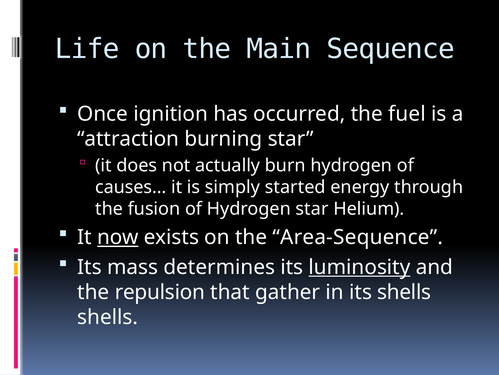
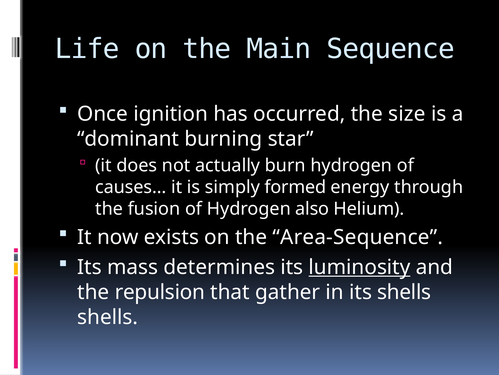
fuel: fuel -> size (407, 114)
attraction: attraction -> dominant (128, 139)
started: started -> formed (295, 187)
Hydrogen star: star -> also (312, 209)
now underline: present -> none (118, 237)
